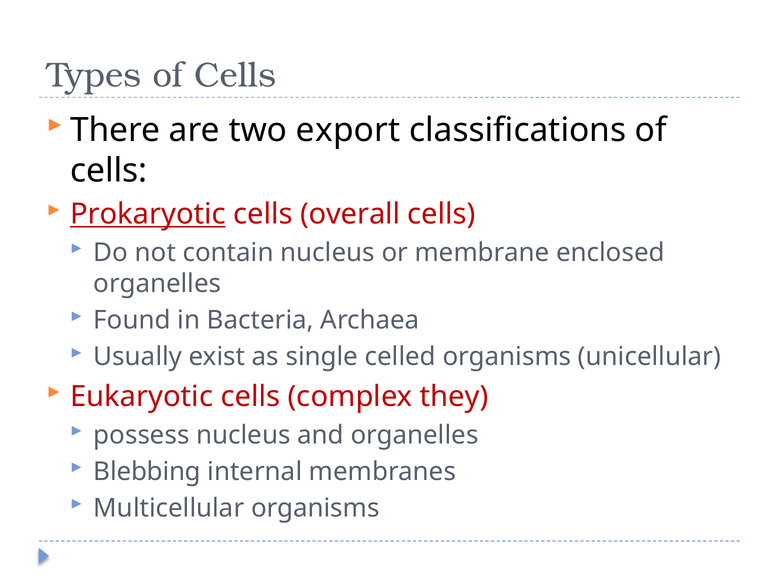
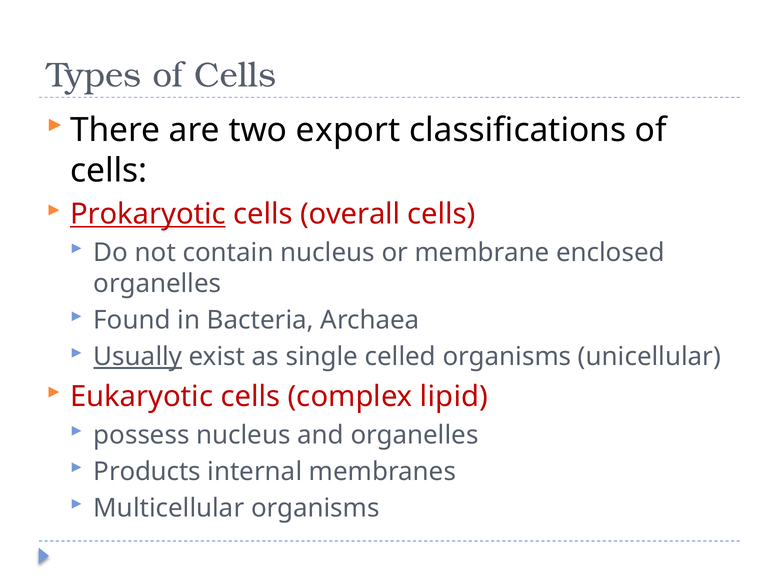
Usually underline: none -> present (138, 357)
they: they -> lipid (454, 397)
Blebbing: Blebbing -> Products (147, 472)
